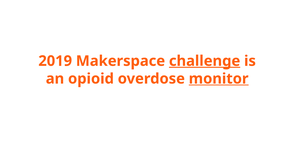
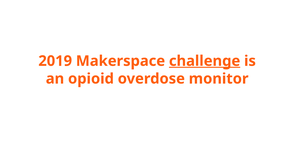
monitor underline: present -> none (219, 79)
